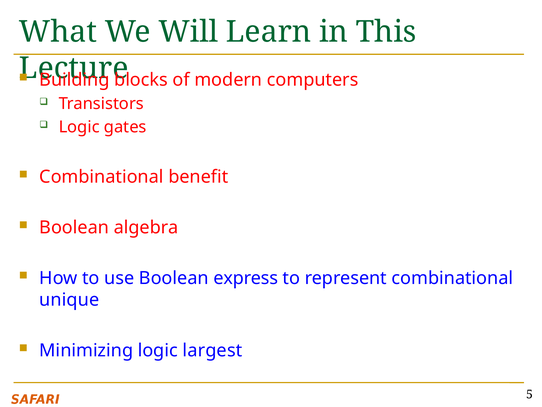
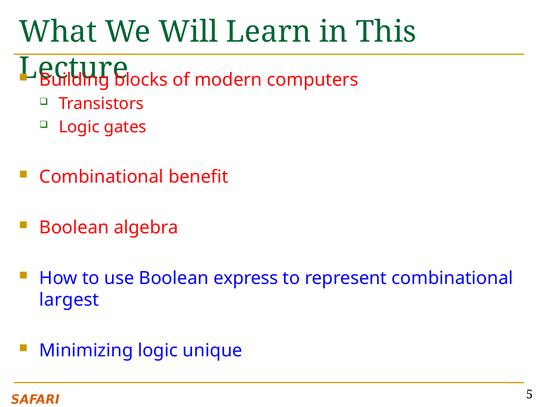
unique: unique -> largest (69, 299)
largest: largest -> unique (212, 350)
